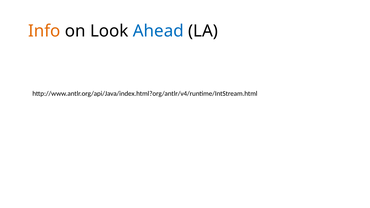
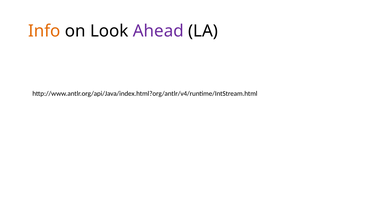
Ahead colour: blue -> purple (158, 31)
